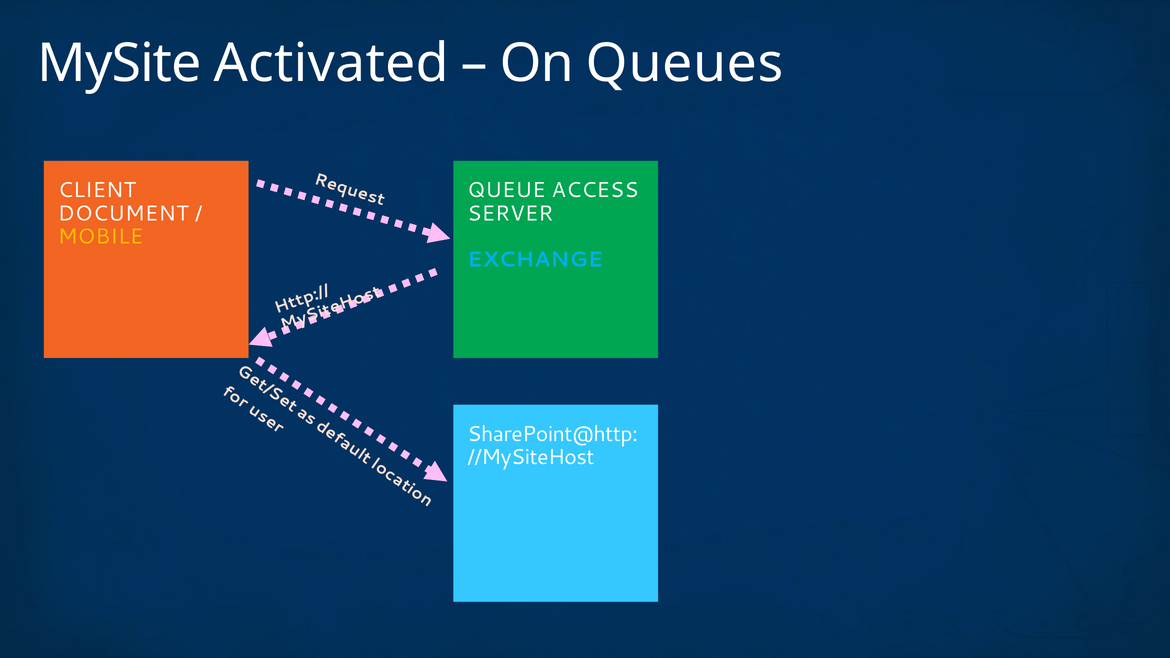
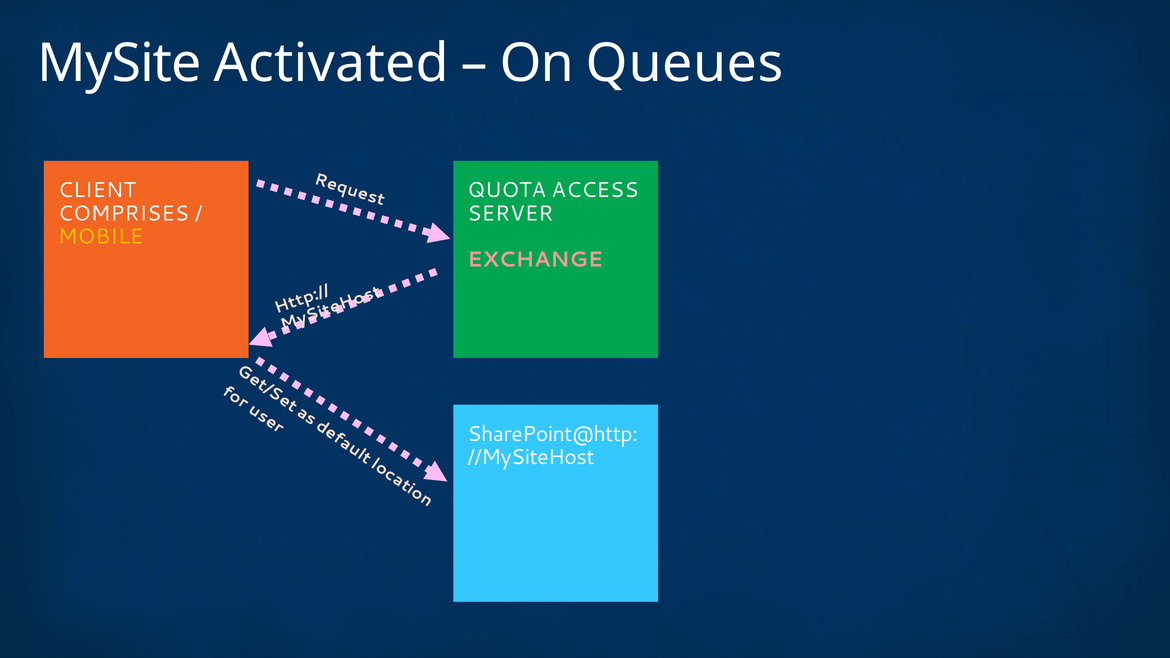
QUEUE: QUEUE -> QUOTA (507, 190)
DOCUMENT: DOCUMENT -> COMPRISES (123, 213)
EXCHANGE colour: light blue -> pink (535, 260)
